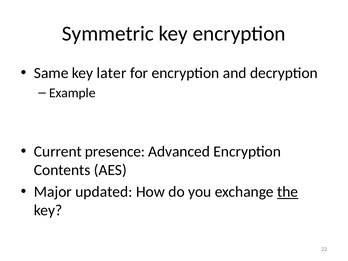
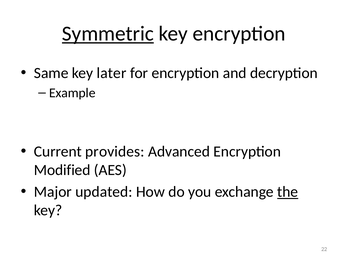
Symmetric underline: none -> present (108, 34)
presence: presence -> provides (115, 152)
Contents: Contents -> Modified (62, 170)
